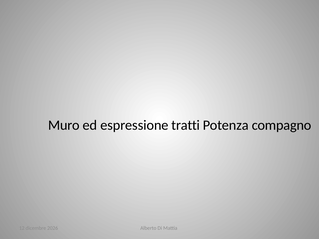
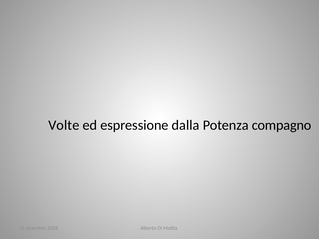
Muro: Muro -> Volte (64, 125)
tratti: tratti -> dalla (186, 125)
